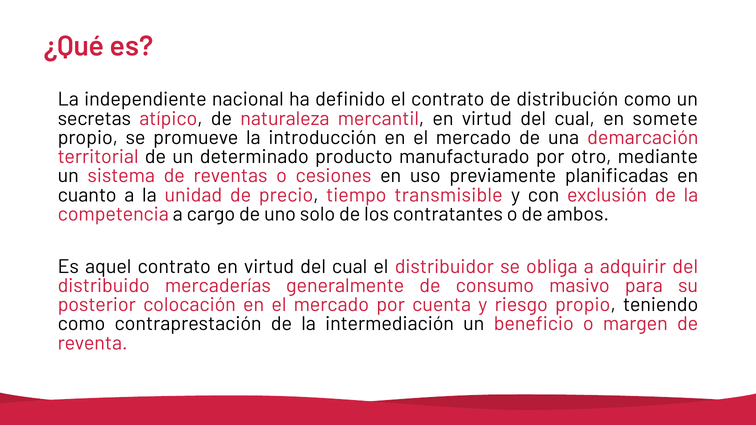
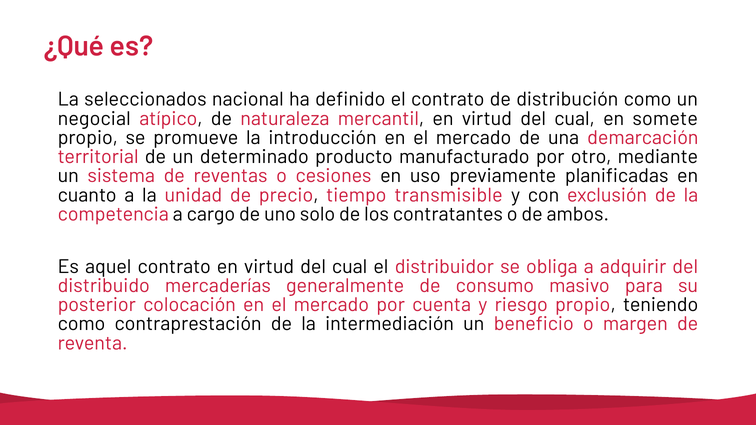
independiente: independiente -> seleccionados (145, 100)
secretas: secretas -> negocial (94, 119)
